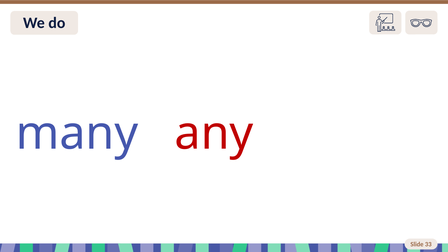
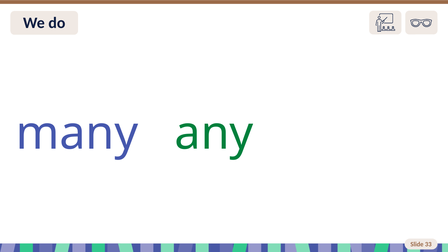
any colour: red -> green (214, 134)
